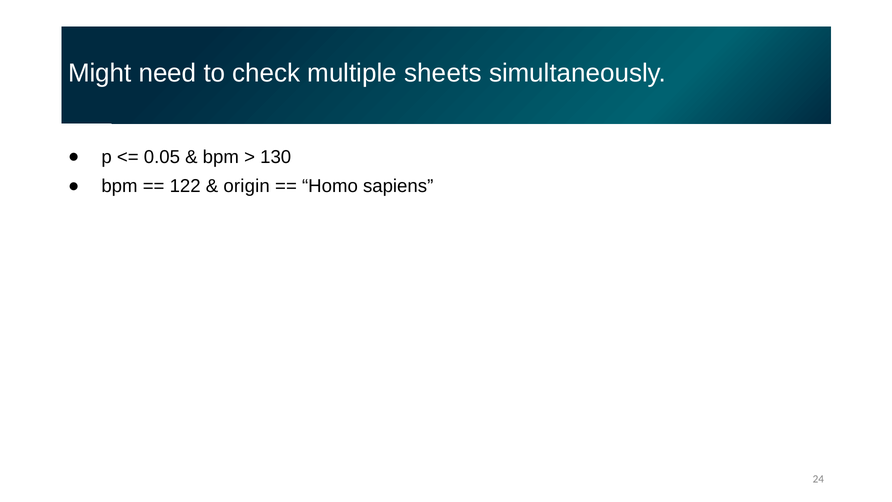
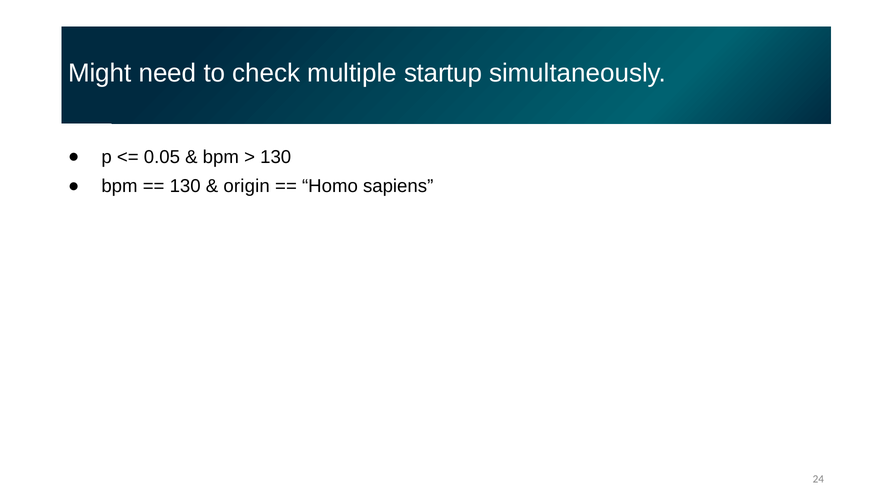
sheets: sheets -> startup (443, 73)
122: 122 -> 130 (185, 186)
